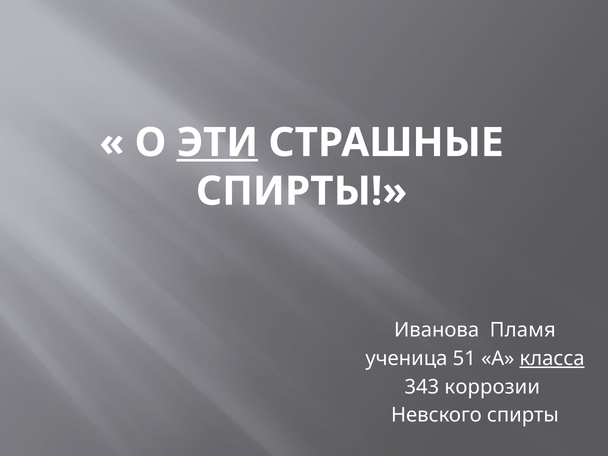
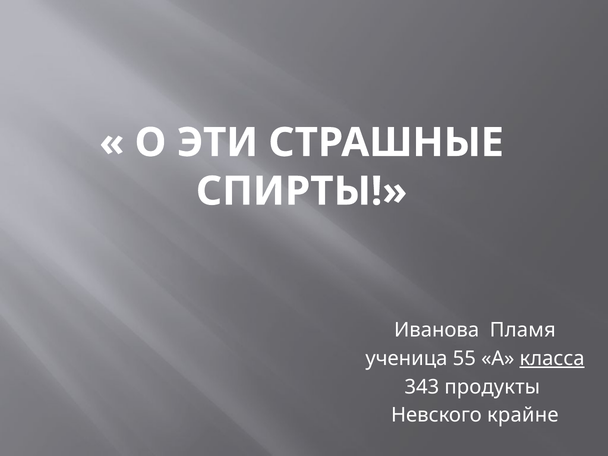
ЭТИ underline: present -> none (217, 143)
51: 51 -> 55 (464, 358)
коррозии: коррозии -> продукты (492, 387)
Невского спирты: спирты -> крайне (523, 415)
